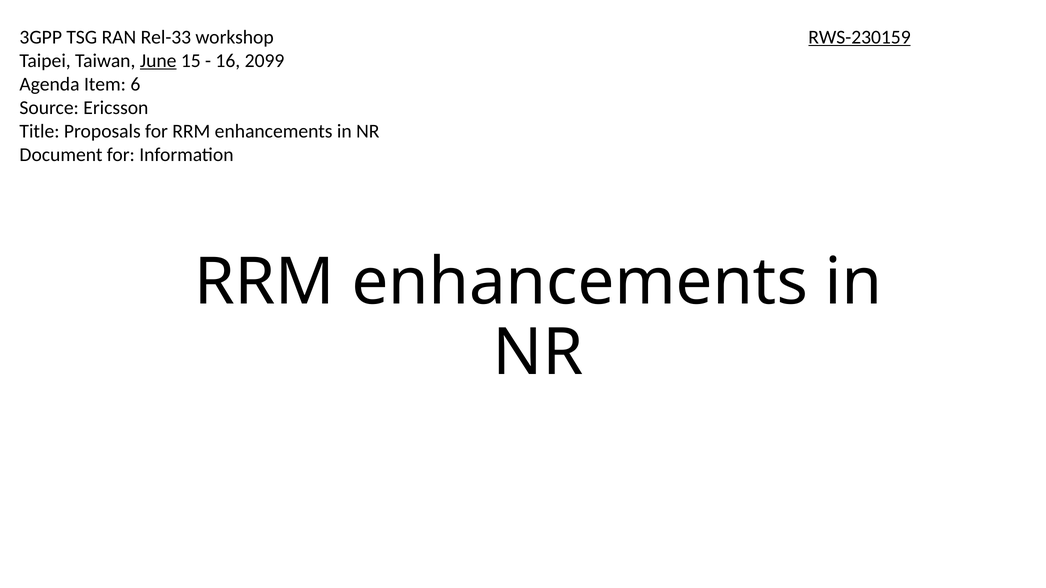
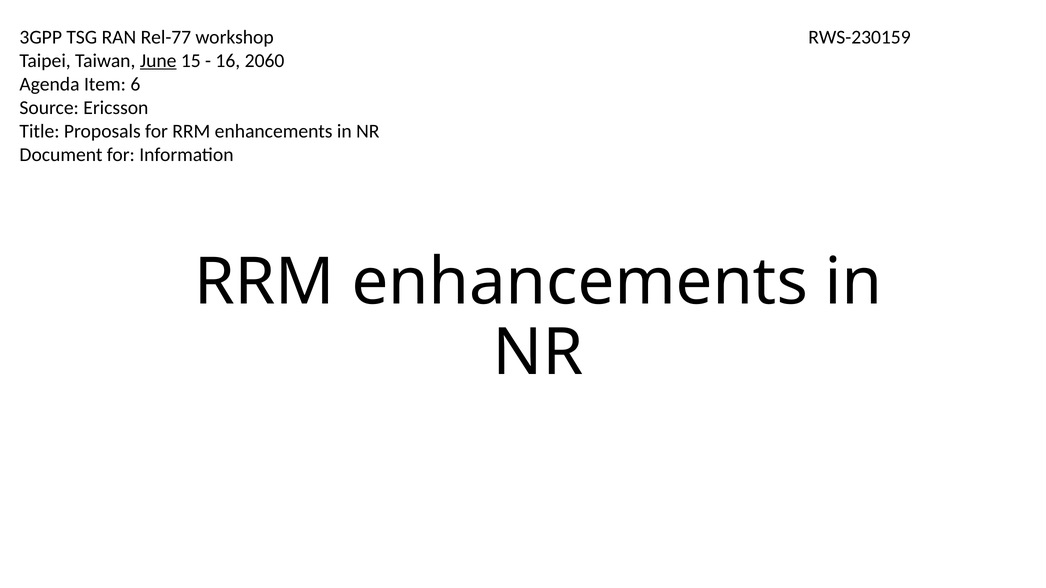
Rel-33: Rel-33 -> Rel-77 (166, 37)
RWS-230159 underline: present -> none (859, 37)
2099: 2099 -> 2060 (265, 61)
